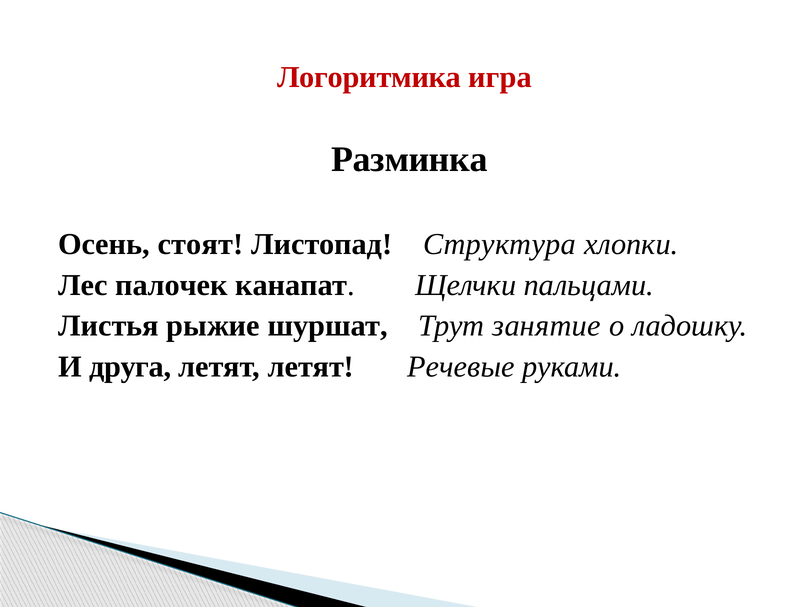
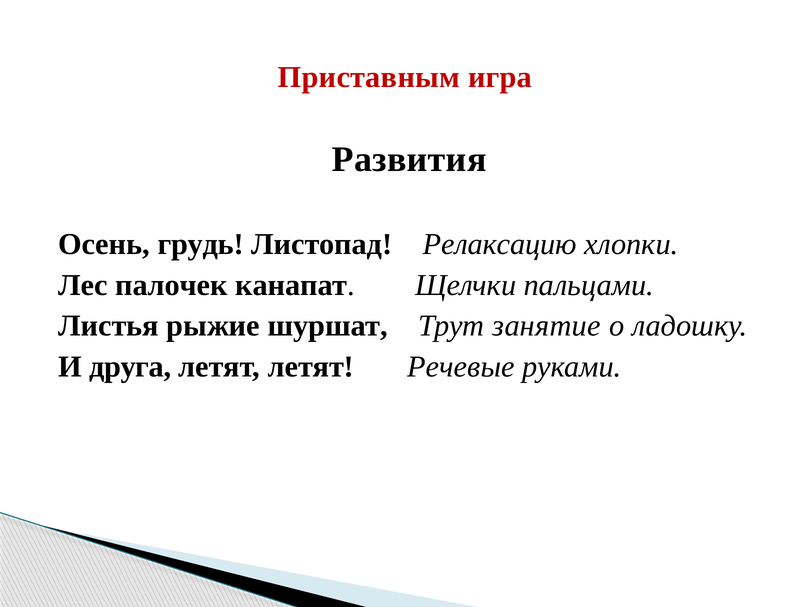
Логоритмика: Логоритмика -> Приставным (369, 77)
Разминка: Разминка -> Развития (409, 159)
стоят: стоят -> грудь (201, 244)
Структура: Структура -> Релаксацию (500, 244)
